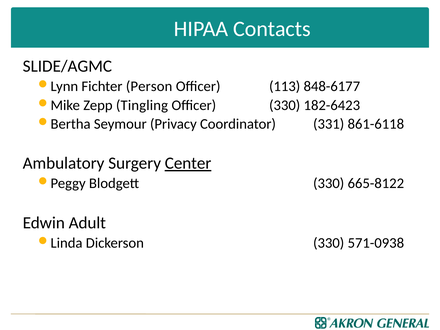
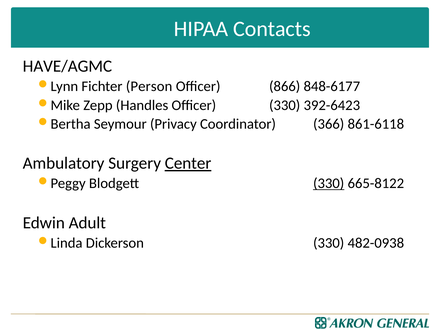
SLIDE/AGMC: SLIDE/AGMC -> HAVE/AGMC (67, 66)
113: 113 -> 866 (285, 86)
Tingling: Tingling -> Handles (142, 105)
182-6423: 182-6423 -> 392-6423 (332, 105)
331: 331 -> 366 (329, 124)
330 underline: none -> present (329, 183)
571-0938: 571-0938 -> 482-0938 (376, 243)
